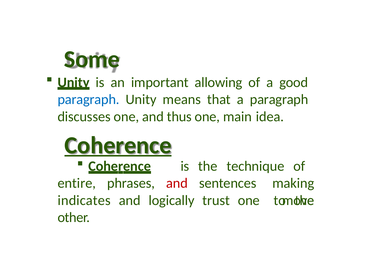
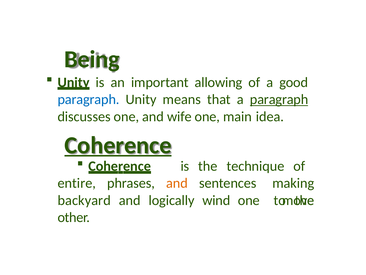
Some: Some -> Being (92, 59)
paragraph underline: none -> present (279, 99)
thus: thus -> wife (179, 116)
and colour: red -> orange (177, 183)
indicates: indicates -> backyard (84, 200)
trust: trust -> wind (216, 200)
